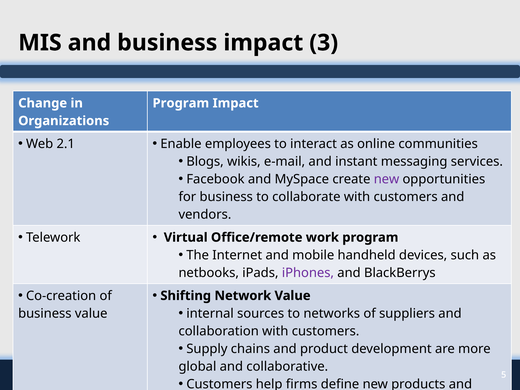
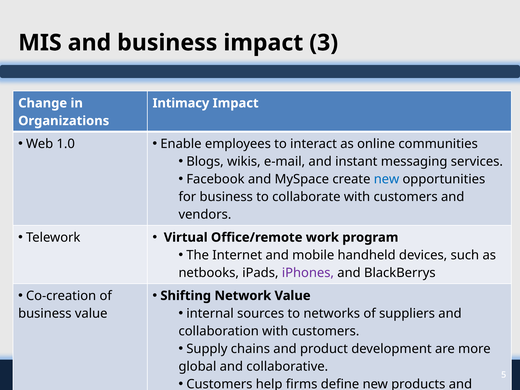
Program: Program -> Intimacy (181, 103)
2.1: 2.1 -> 1.0 (66, 144)
new colour: purple -> blue (386, 179)
